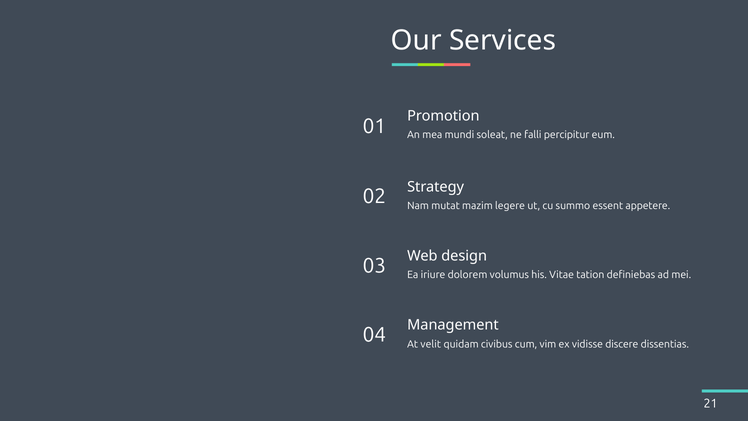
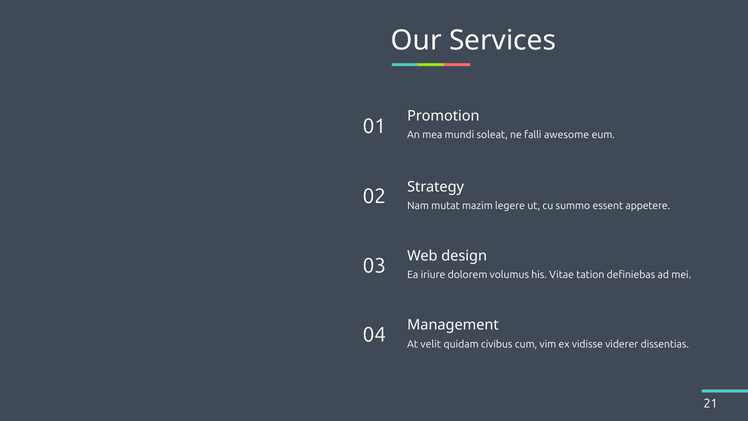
percipitur: percipitur -> awesome (567, 135)
discere: discere -> viderer (622, 344)
